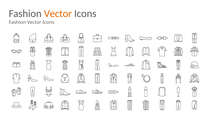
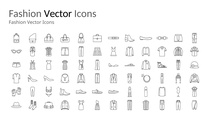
Vector colour: orange -> black (58, 14)
